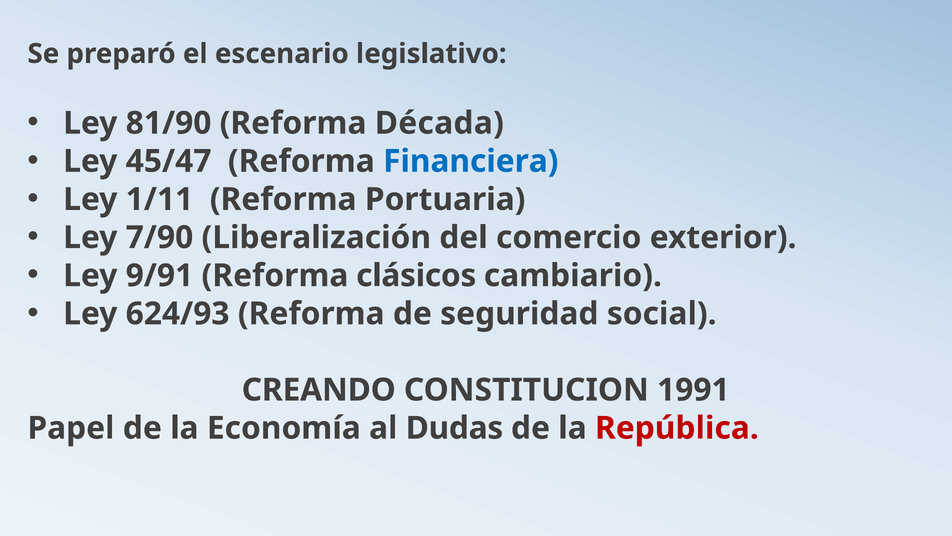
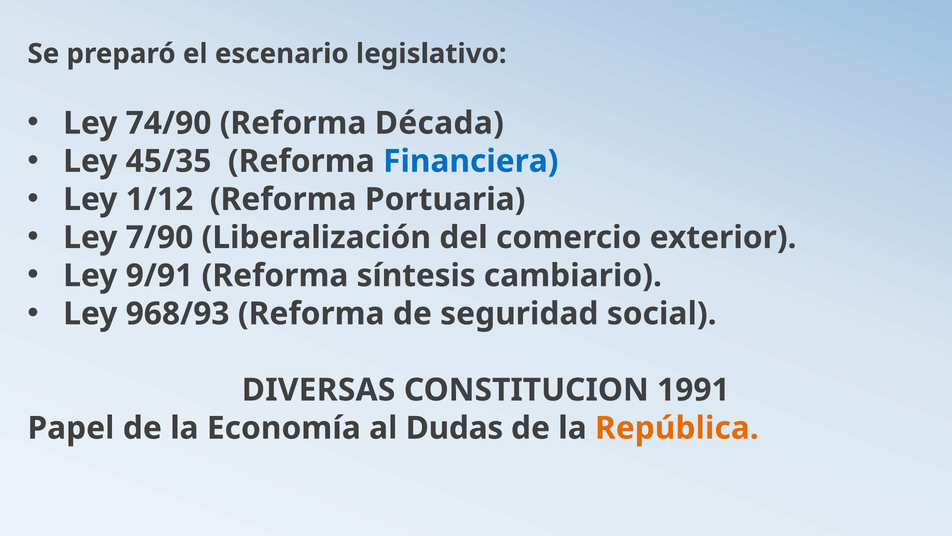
81/90: 81/90 -> 74/90 (169, 123)
45/47: 45/47 -> 45/35 (169, 161)
1/11: 1/11 -> 1/12 (159, 199)
clásicos: clásicos -> síntesis (416, 275)
624/93: 624/93 -> 968/93 (178, 314)
CREANDO: CREANDO -> DIVERSAS (319, 390)
República colour: red -> orange (677, 428)
